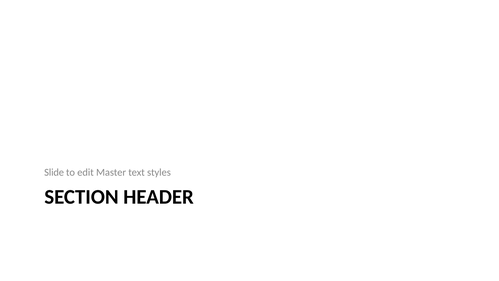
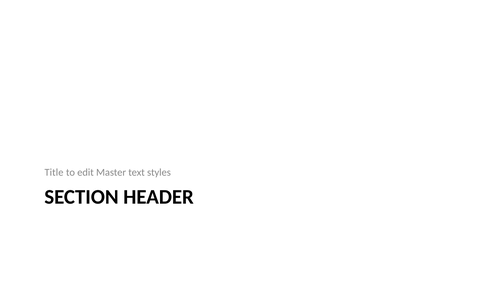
Slide: Slide -> Title (54, 172)
